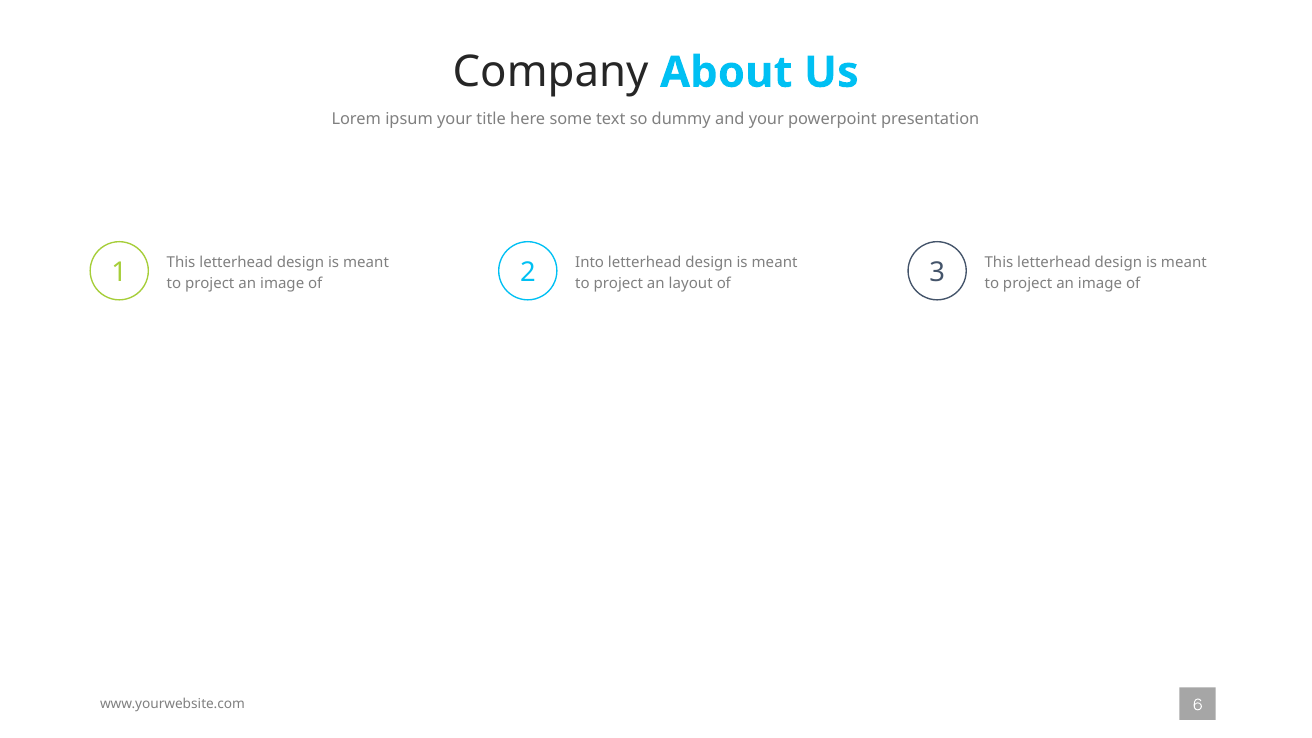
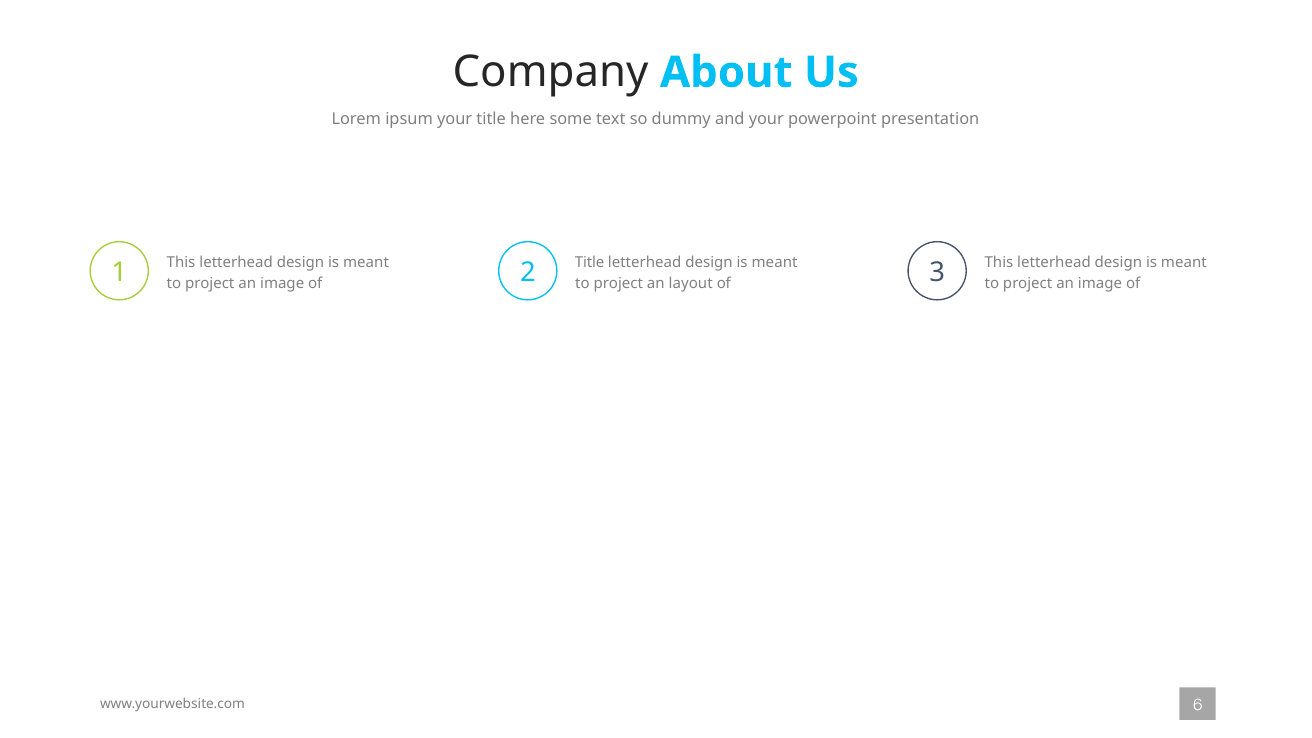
2 Into: Into -> Title (590, 263)
